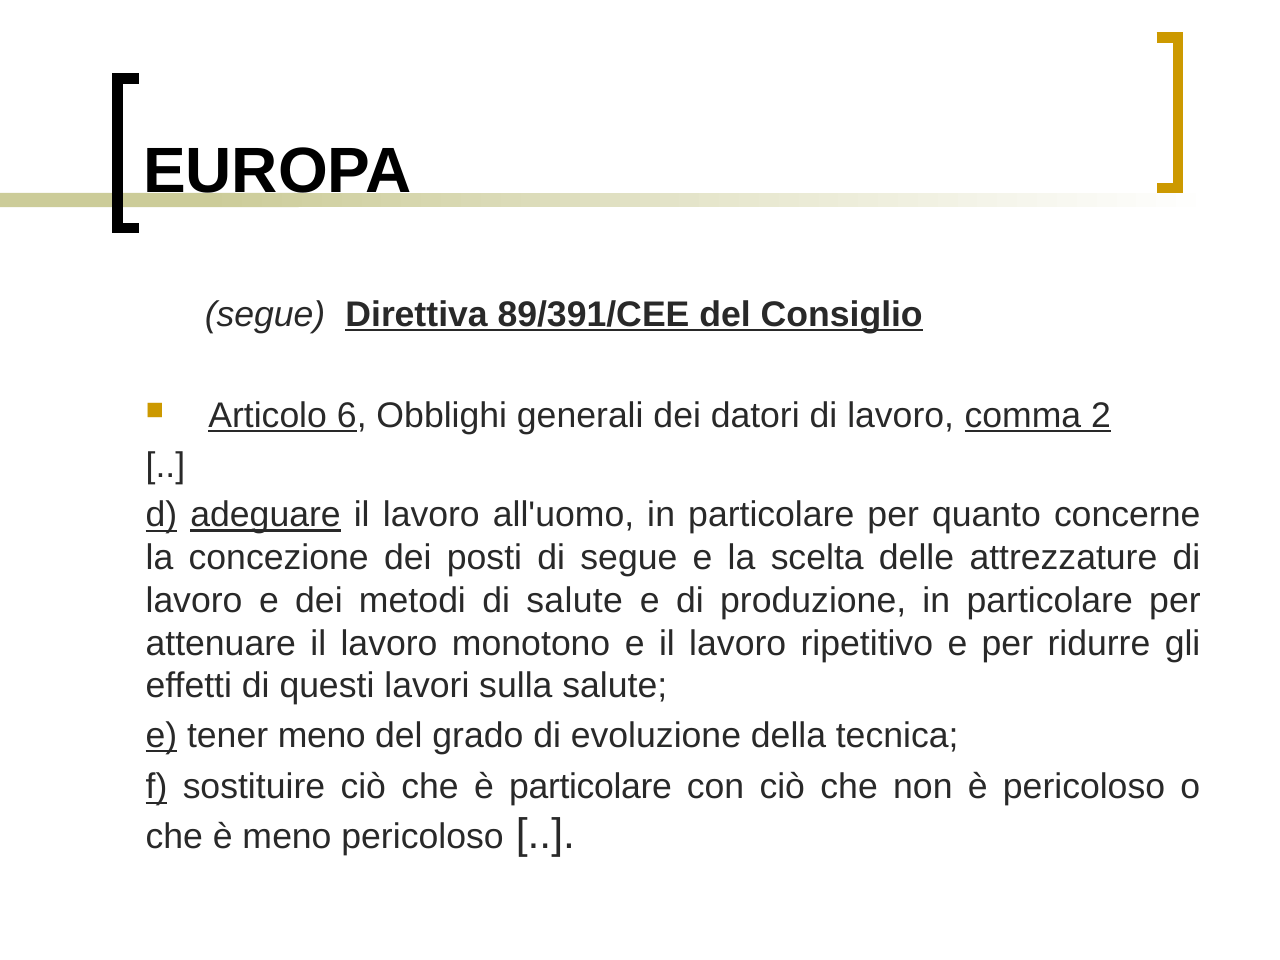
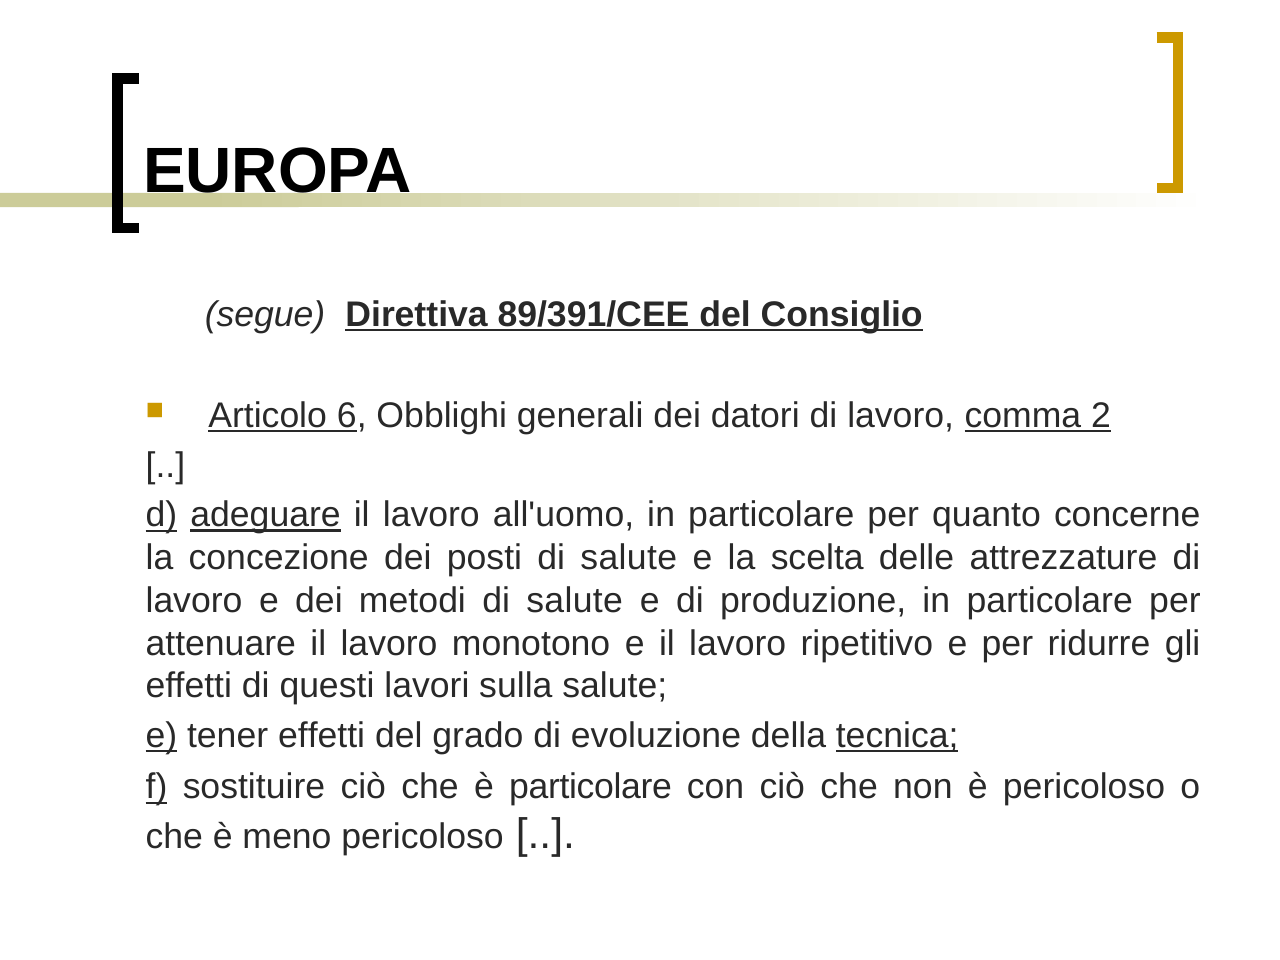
posti di segue: segue -> salute (629, 558)
tener meno: meno -> effetti (322, 736)
tecnica underline: none -> present (897, 736)
